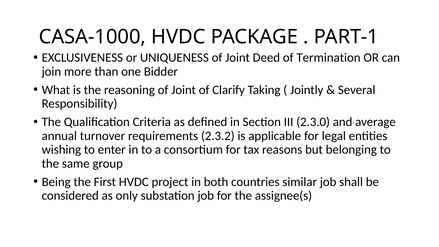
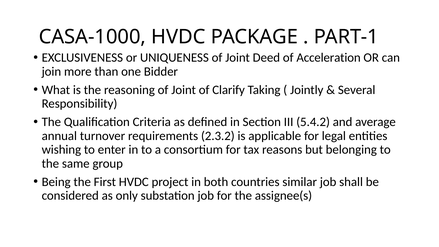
Termination: Termination -> Acceleration (329, 58)
2.3.0: 2.3.0 -> 5.4.2 (313, 122)
